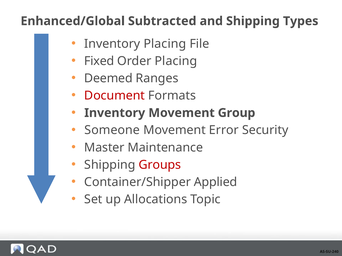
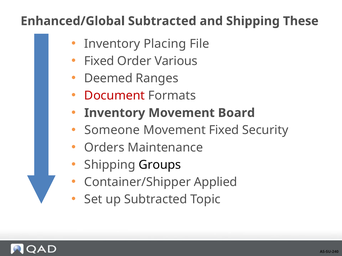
Types: Types -> These (301, 21)
Order Placing: Placing -> Various (176, 61)
Group: Group -> Board (236, 113)
Movement Error: Error -> Fixed (224, 130)
Master: Master -> Orders (104, 148)
Groups colour: red -> black (160, 165)
up Allocations: Allocations -> Subtracted (156, 200)
